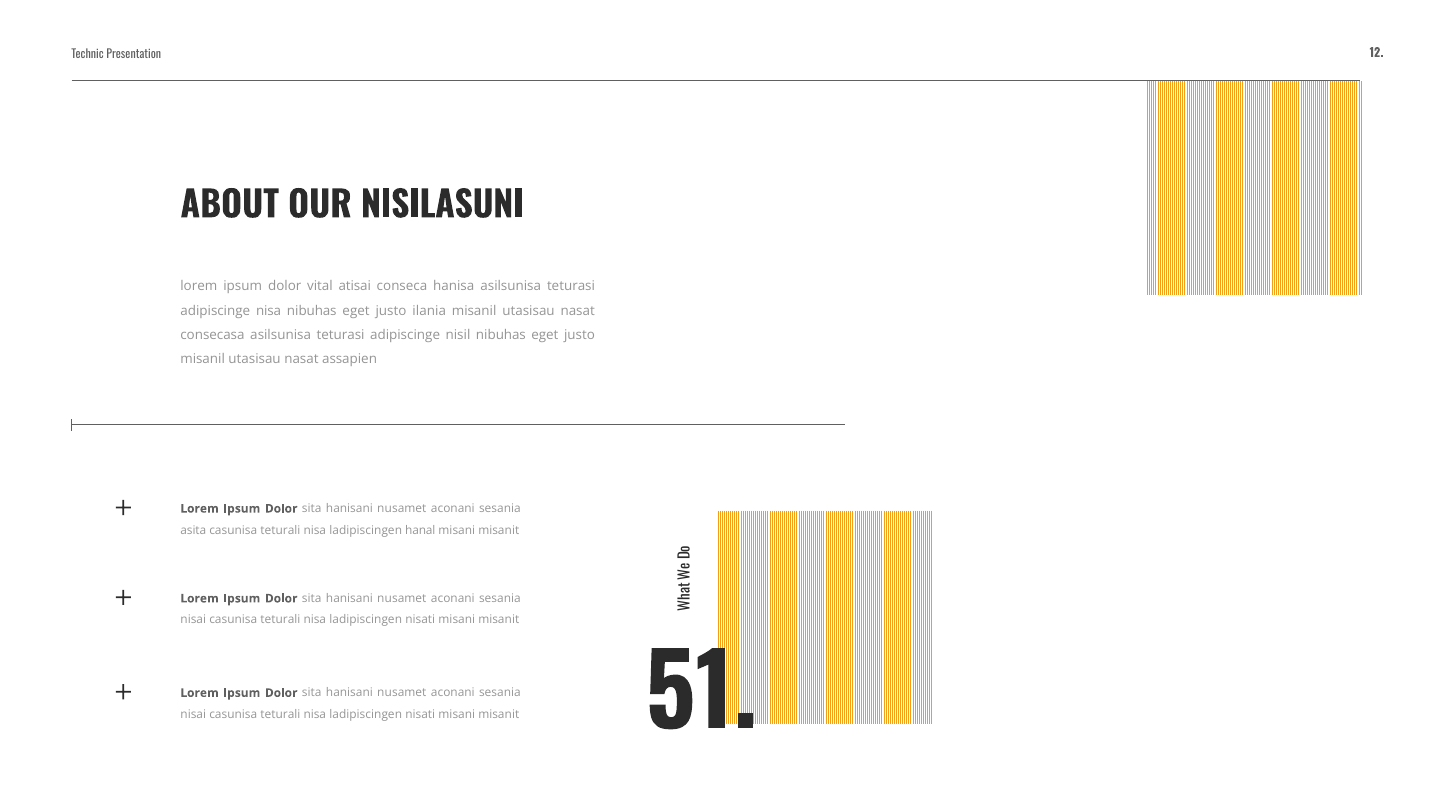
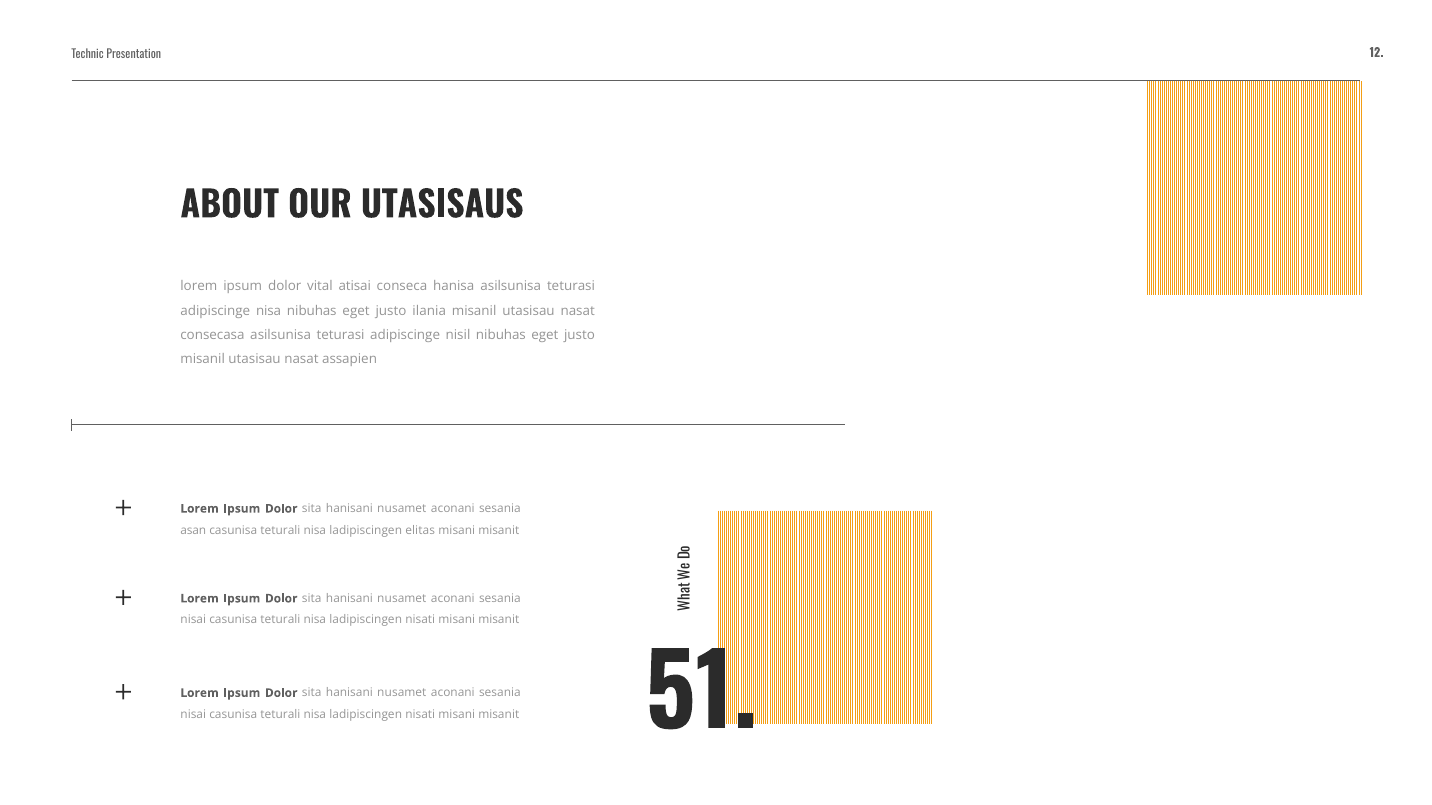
NISILASUNI: NISILASUNI -> UTASISAUS (442, 206)
asita: asita -> asan (193, 530)
hanal: hanal -> elitas (420, 530)
